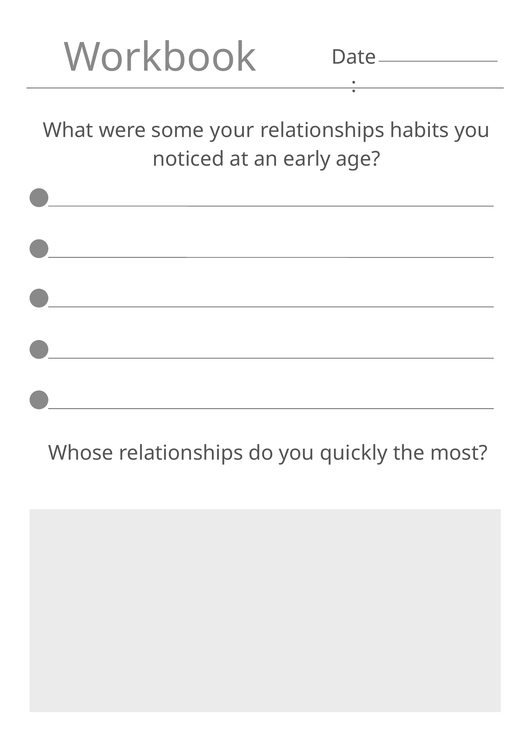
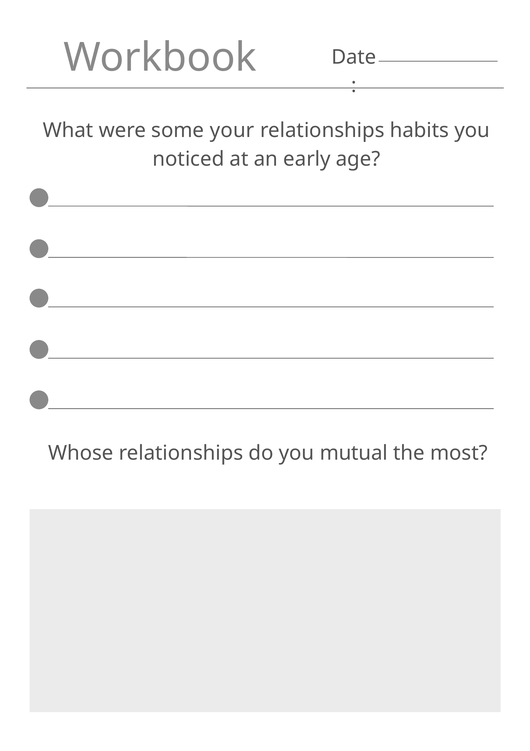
quickly: quickly -> mutual (354, 453)
